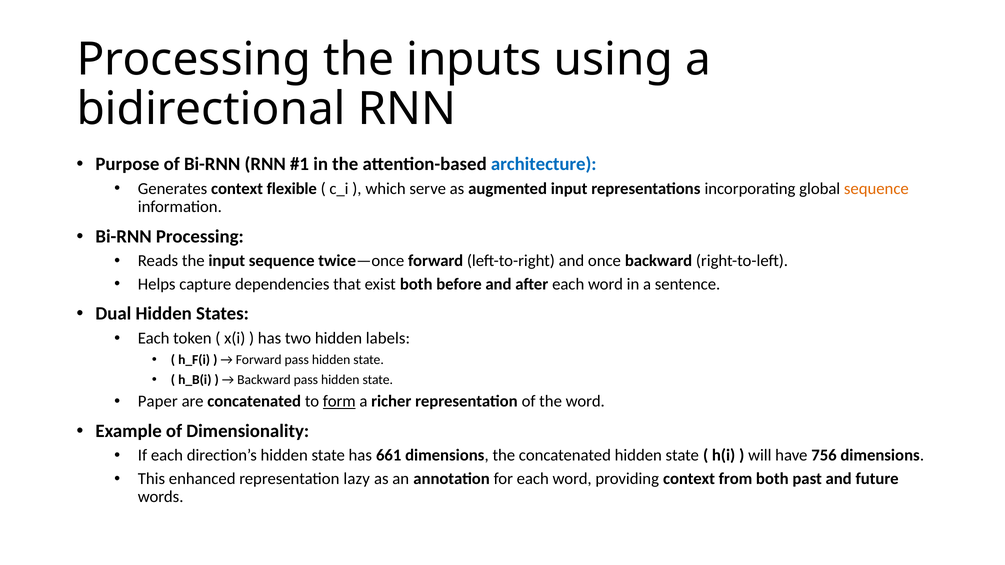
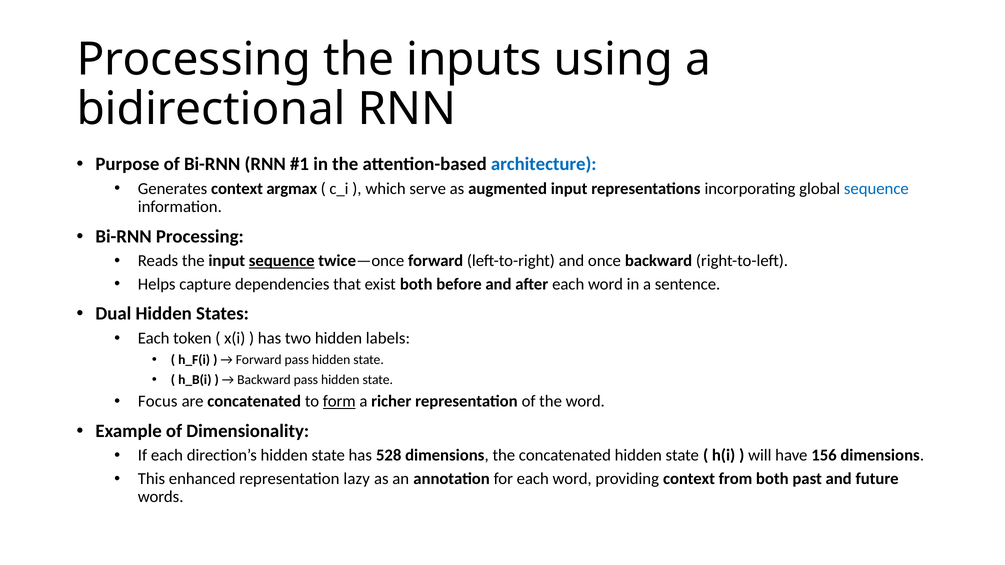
flexible: flexible -> argmax (292, 189)
sequence colour: orange -> blue (876, 189)
sequence underline: none -> present (282, 261)
Paper: Paper -> Focus (158, 402)
661: 661 -> 528 (389, 456)
756: 756 -> 156 (824, 456)
